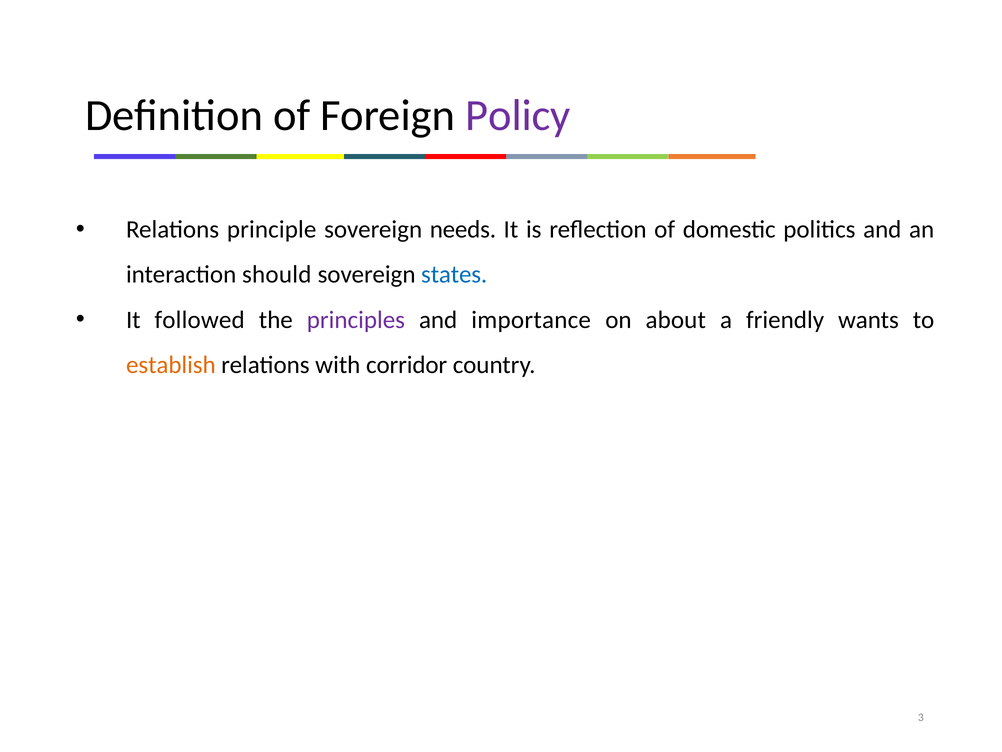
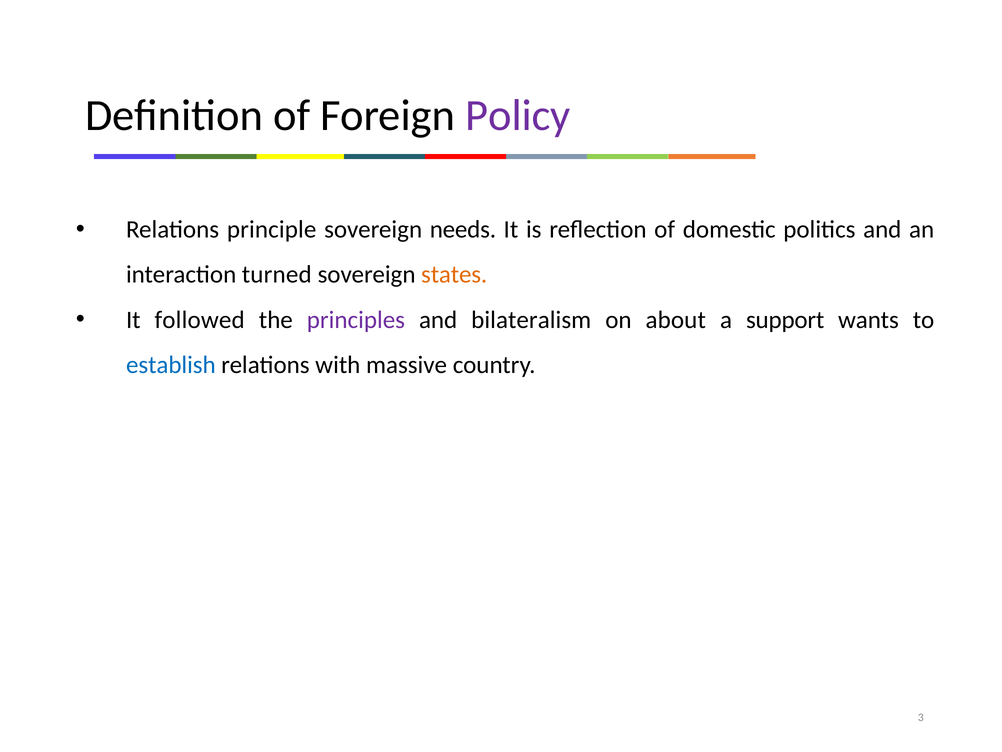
should: should -> turned (277, 275)
states colour: blue -> orange (454, 275)
importance: importance -> bilateralism (531, 320)
friendly: friendly -> support (785, 320)
establish colour: orange -> blue (171, 365)
corridor: corridor -> massive (407, 365)
